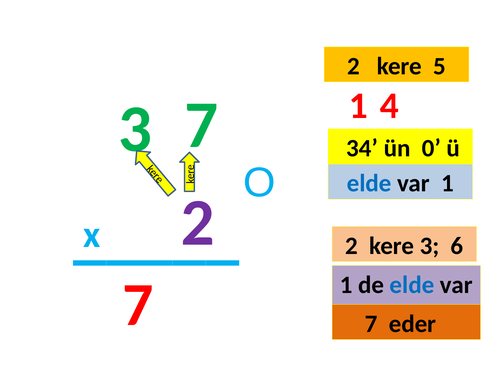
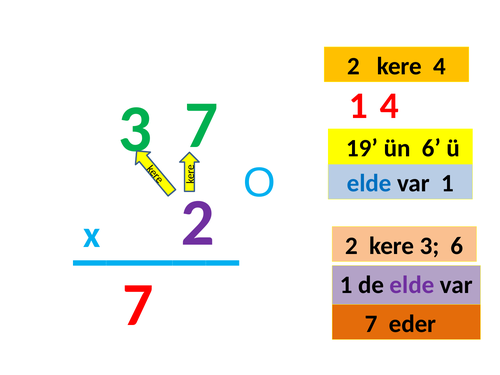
kere 5: 5 -> 4 (439, 66)
34: 34 -> 19 (362, 148)
ün 0: 0 -> 6 (431, 148)
elde colour: blue -> purple (412, 285)
